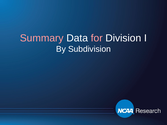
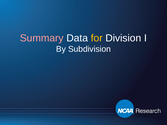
for colour: pink -> yellow (97, 38)
